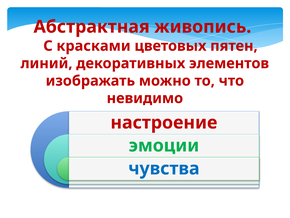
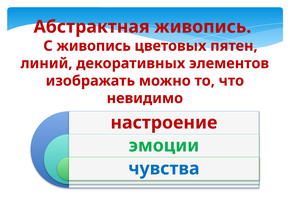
С красками: красками -> живопись (94, 46)
